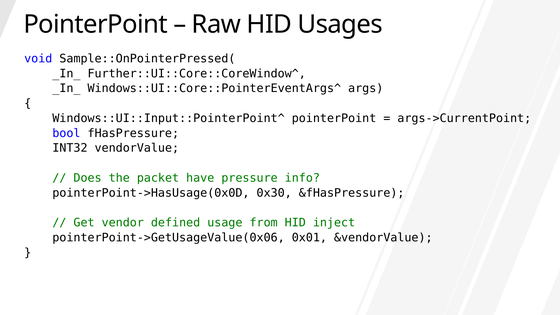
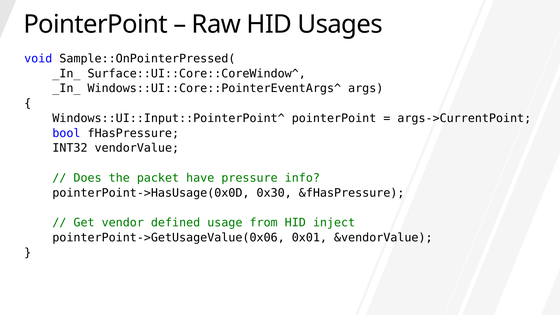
Further::UI::Core::CoreWindow^: Further::UI::Core::CoreWindow^ -> Surface::UI::Core::CoreWindow^ (197, 74)
